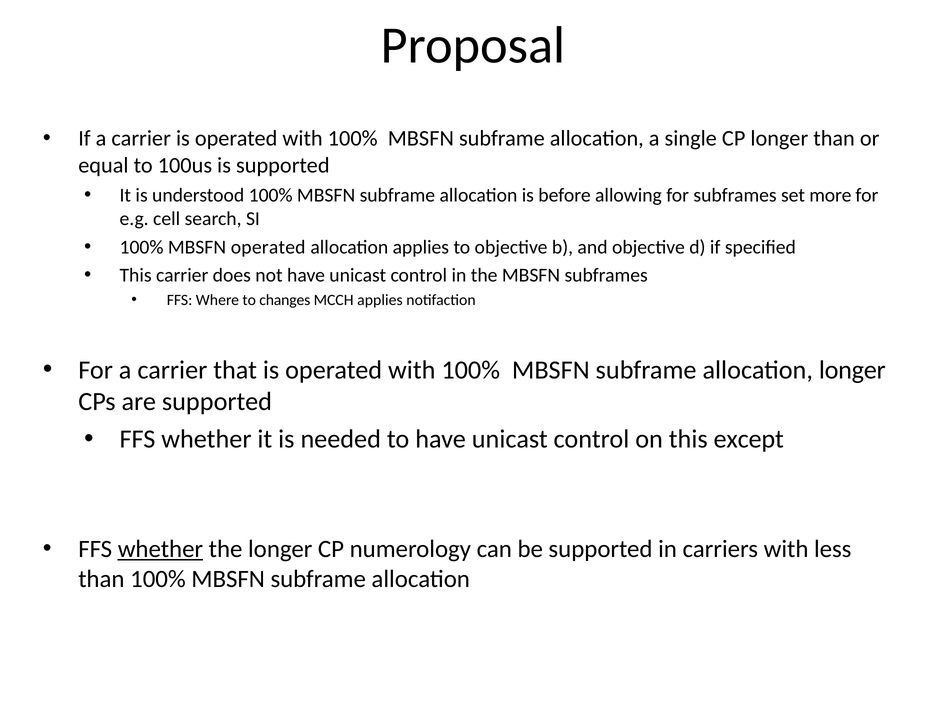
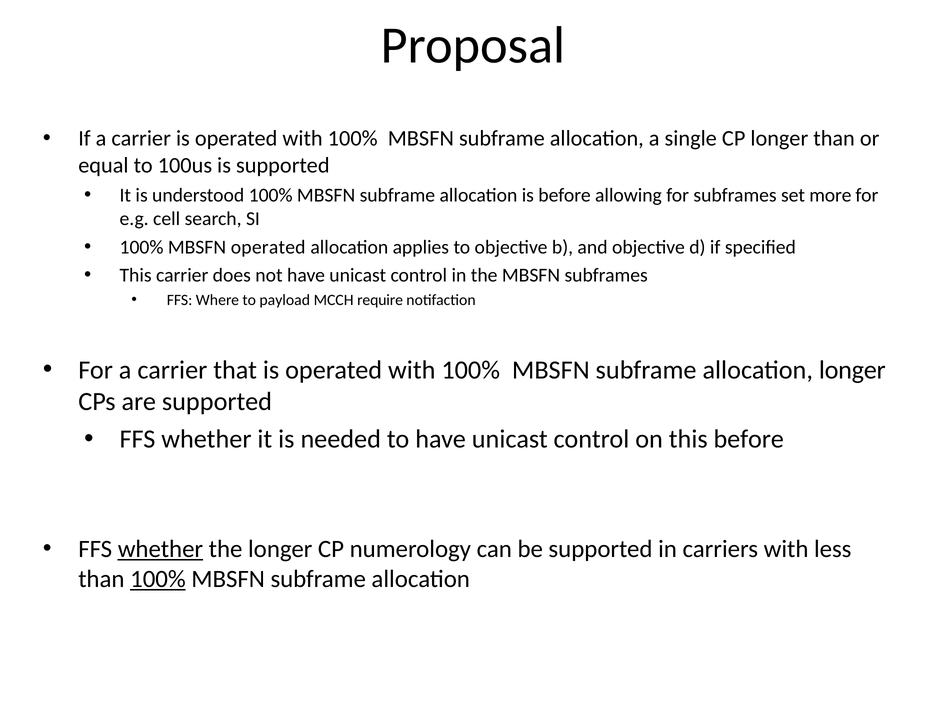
changes: changes -> payload (285, 300)
MCCH applies: applies -> require (380, 300)
this except: except -> before (749, 439)
100% underline: none -> present (158, 579)
